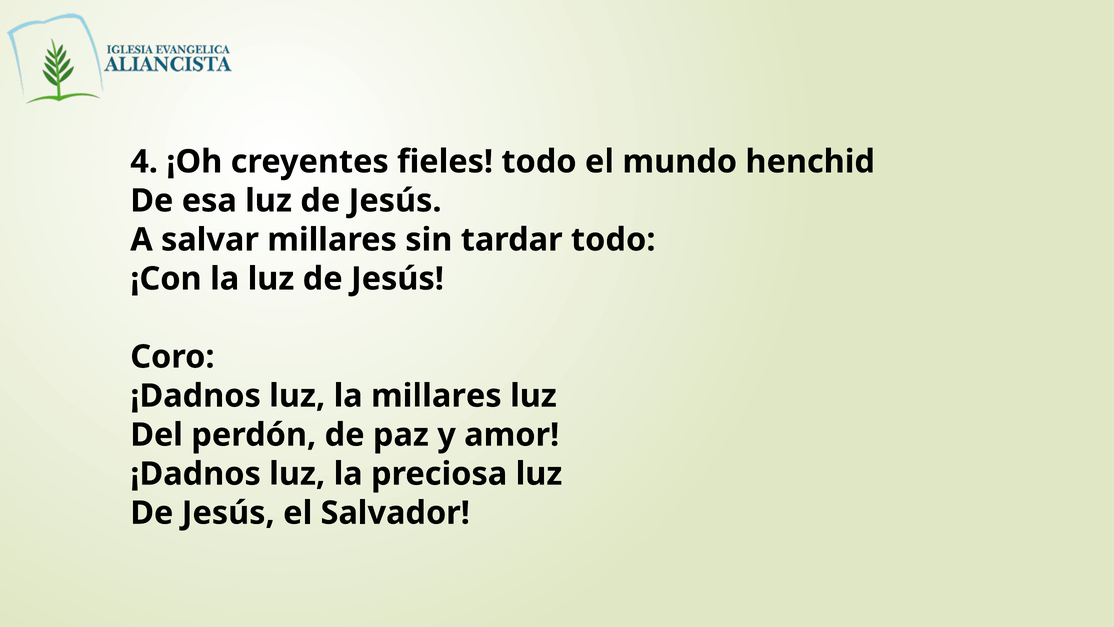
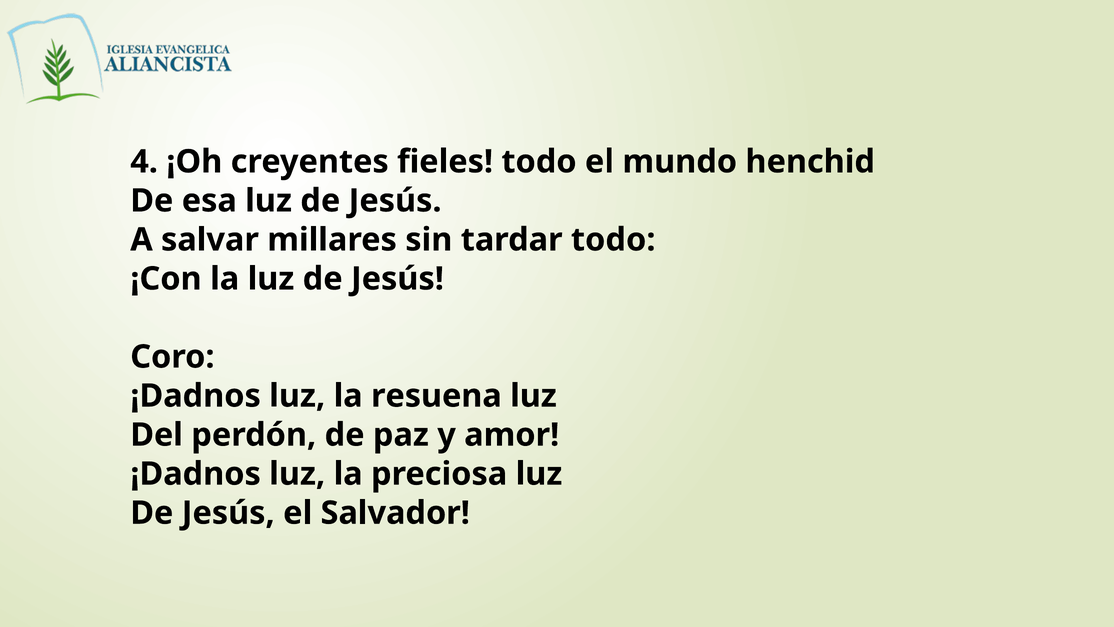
la millares: millares -> resuena (436, 396)
